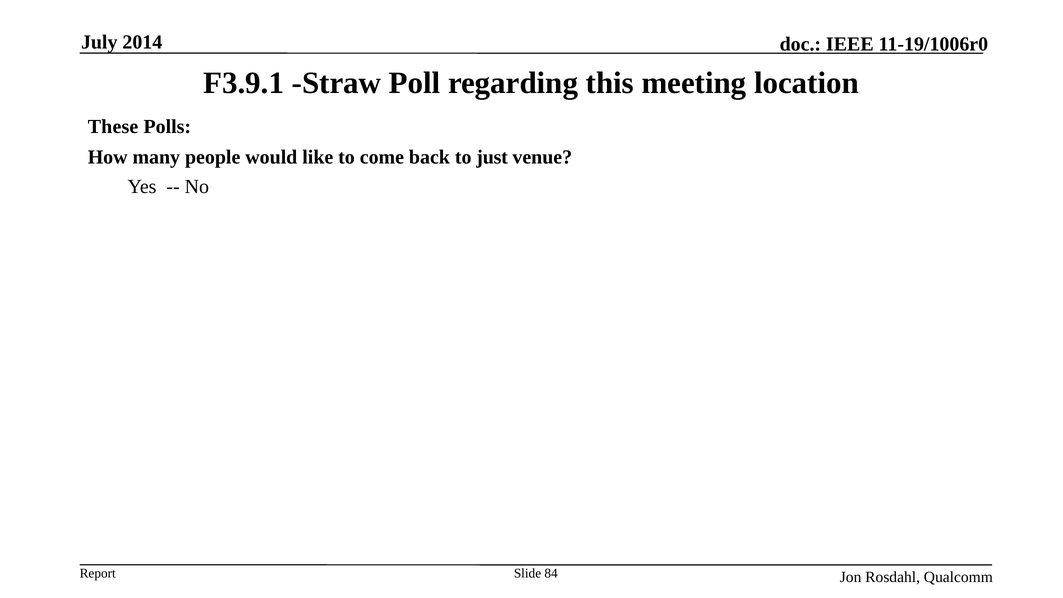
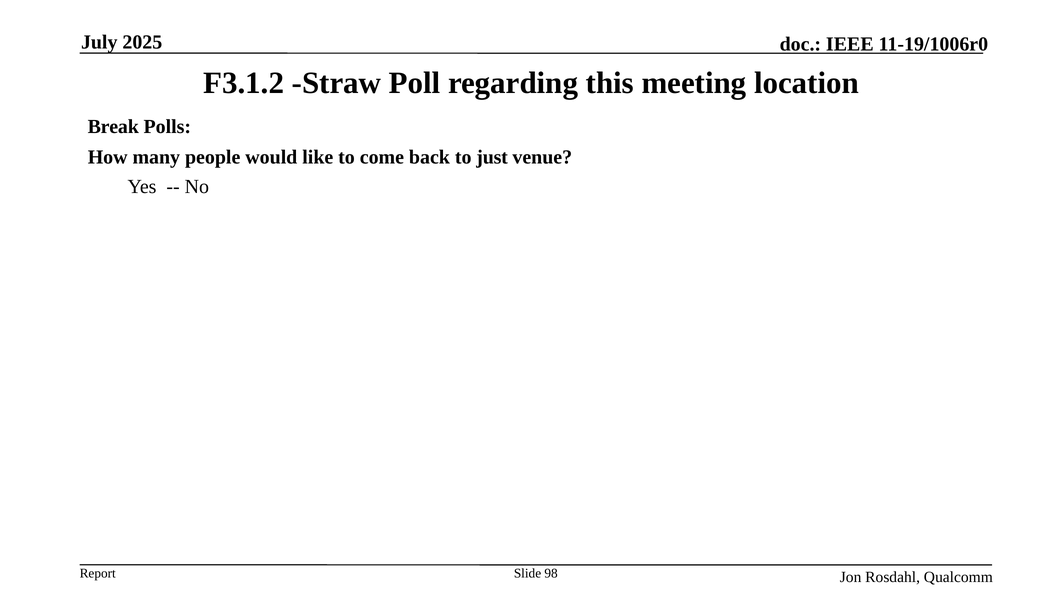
2014: 2014 -> 2025 (142, 42)
F3.9.1: F3.9.1 -> F3.1.2 (244, 83)
These: These -> Break (113, 127)
84: 84 -> 98 (551, 573)
